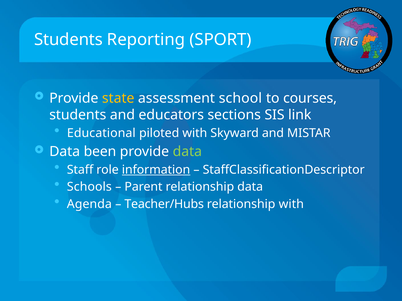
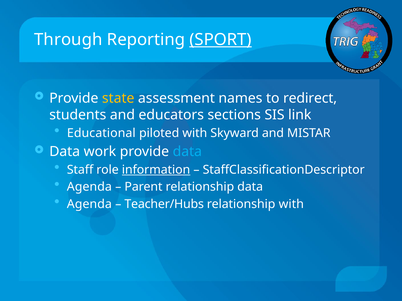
Students: Students -> Through (68, 40)
SPORT underline: none -> present (221, 40)
school: school -> names (240, 98)
courses: courses -> redirect (310, 98)
been: been -> work (100, 152)
data colour: light green -> light blue (187, 152)
Schools: Schools -> Agenda (89, 187)
